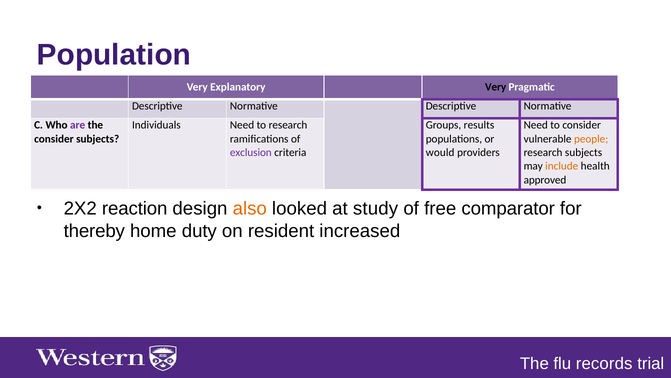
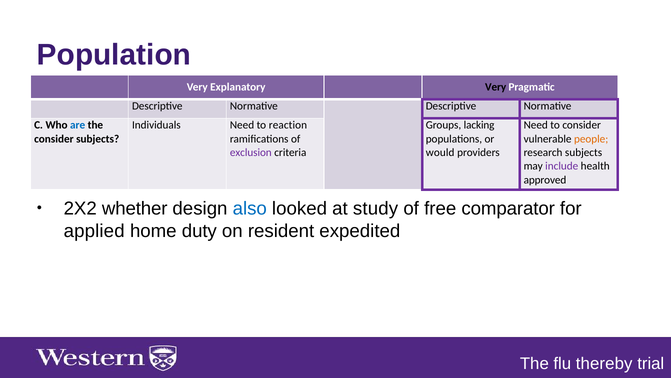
are colour: purple -> blue (78, 125)
to research: research -> reaction (288, 125)
results: results -> lacking (479, 125)
include colour: orange -> purple (562, 166)
reaction: reaction -> whether (135, 208)
also colour: orange -> blue (250, 208)
thereby: thereby -> applied (94, 231)
increased: increased -> expedited (360, 231)
records: records -> thereby (604, 363)
